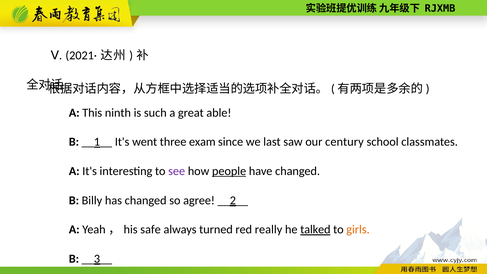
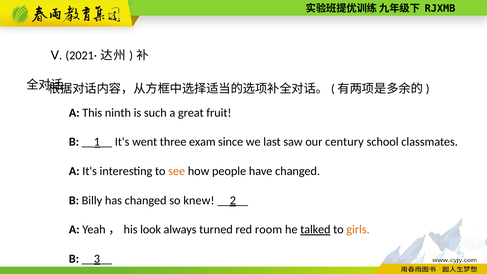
able: able -> fruit (219, 113)
see colour: purple -> orange (177, 171)
people underline: present -> none (229, 171)
agree: agree -> knew (199, 200)
safe: safe -> look (151, 230)
really: really -> room (269, 230)
